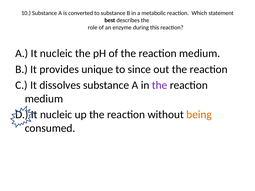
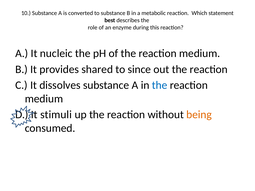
unique: unique -> shared (97, 69)
the colour: purple -> blue (160, 85)
D It nucleic: nucleic -> stimuli (56, 115)
